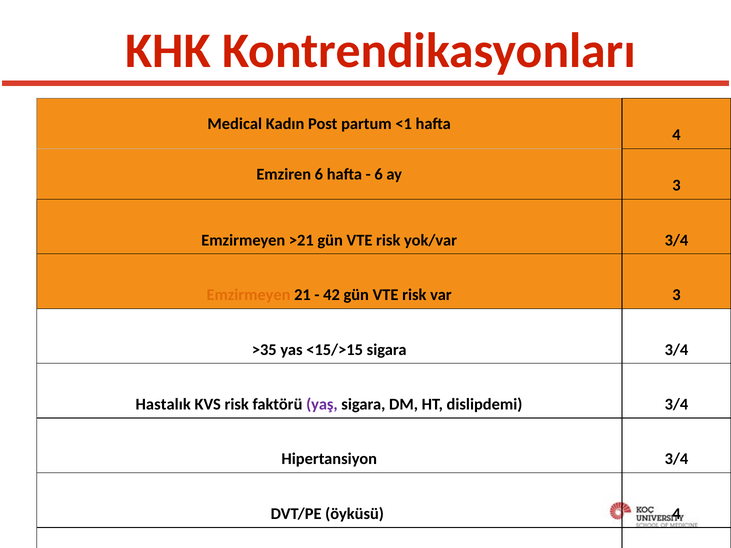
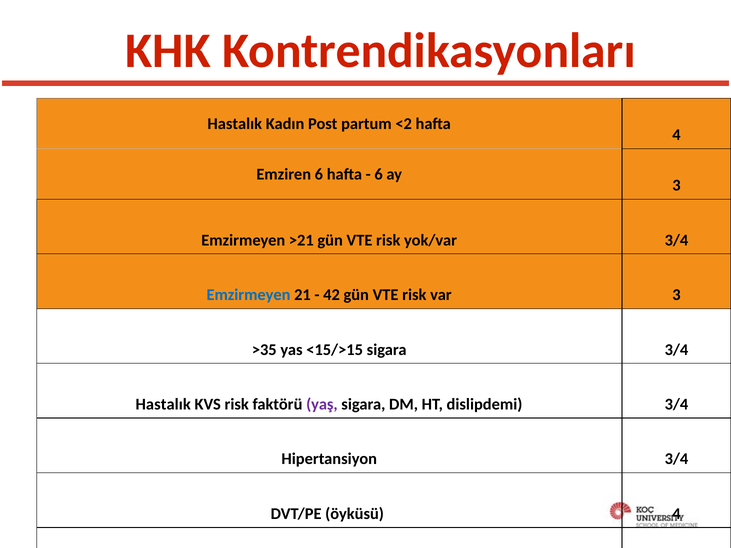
Medical: Medical -> Hastalık (235, 124)
<1: <1 -> <2 (404, 124)
Emzirmeyen colour: orange -> blue (249, 295)
